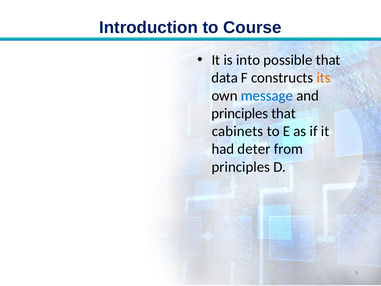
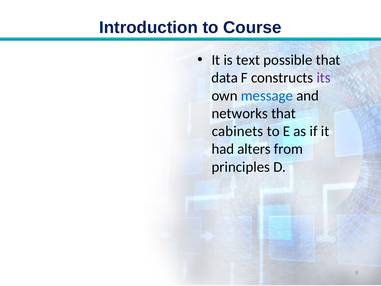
into: into -> text (248, 60)
its colour: orange -> purple (324, 78)
principles: principles -> networks (240, 113)
deter: deter -> alters (254, 149)
